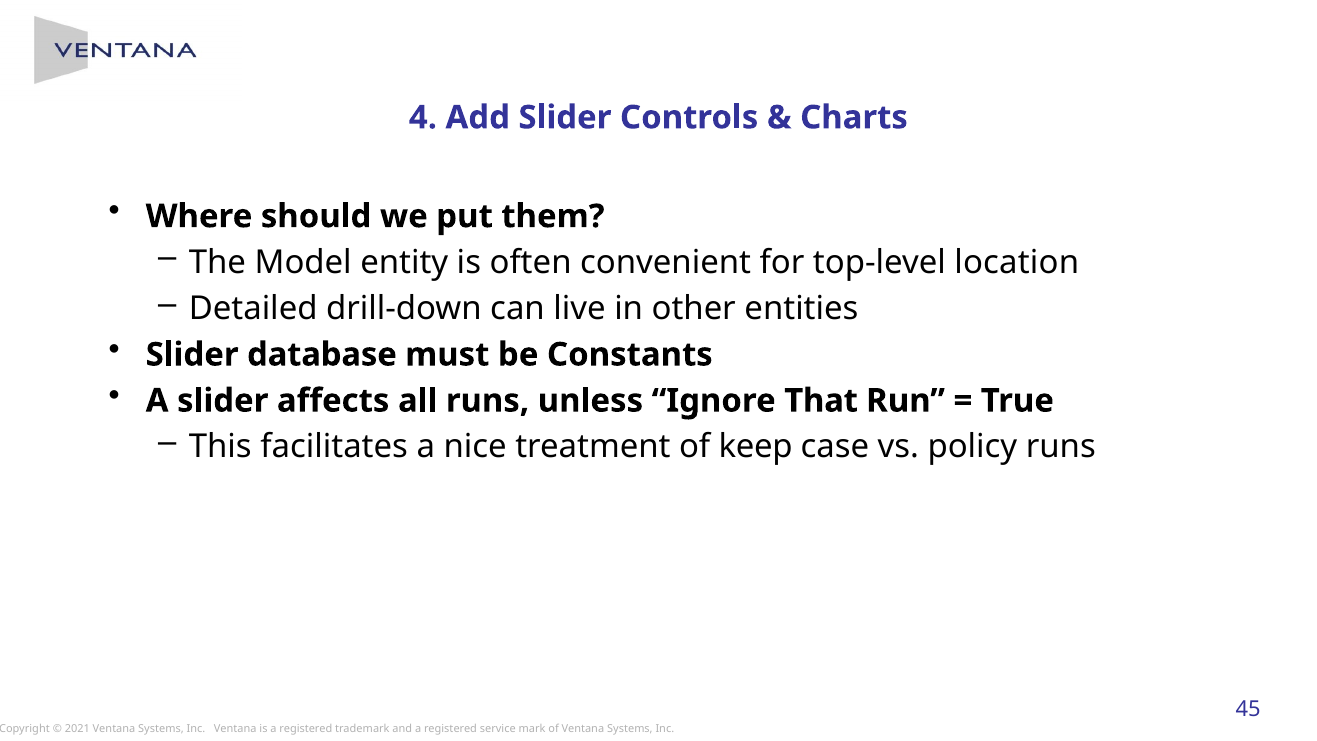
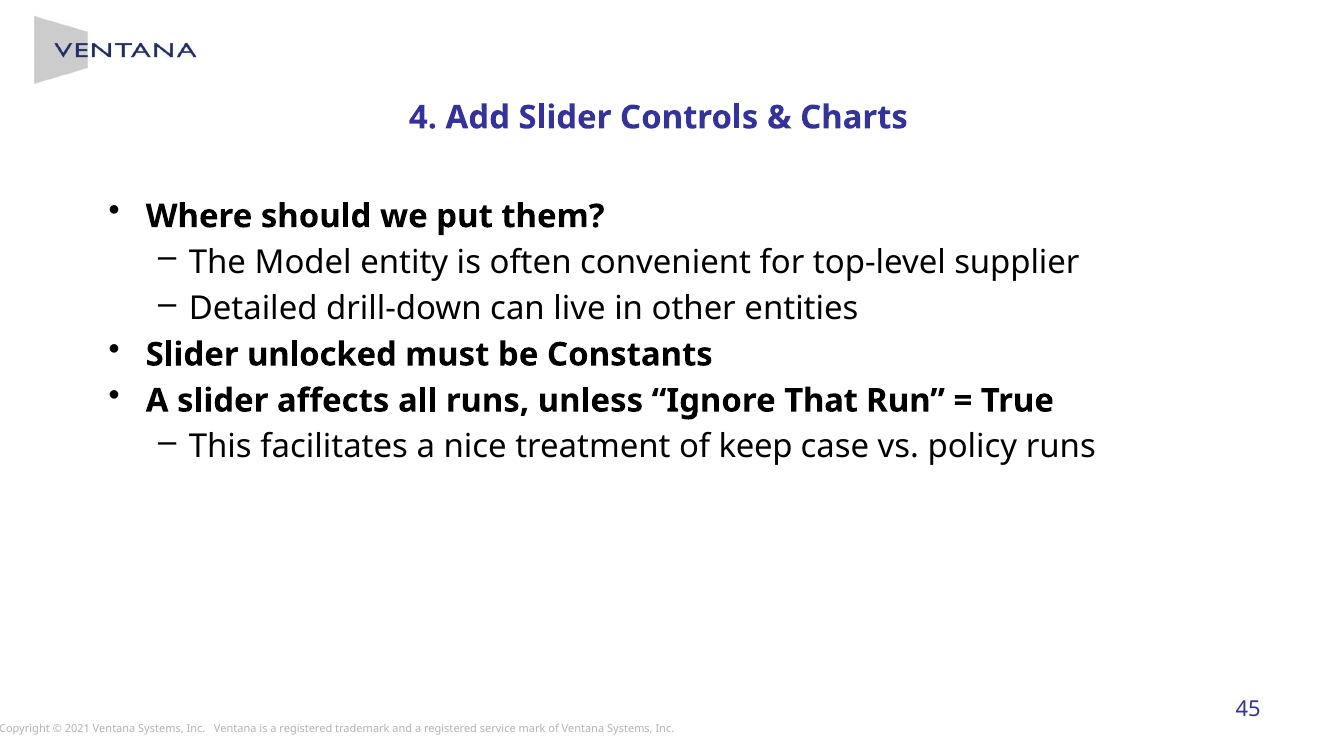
location: location -> supplier (1017, 262)
database: database -> unlocked (322, 355)
